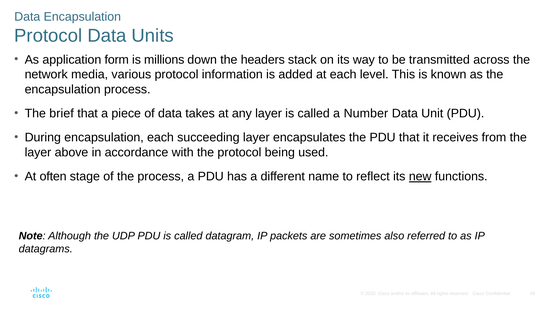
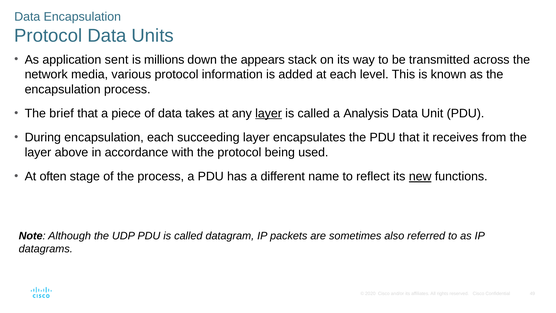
form: form -> sent (117, 60)
headers: headers -> appears (263, 60)
layer underline: none -> present (269, 113)
Number: Number -> Analysis (366, 113)
